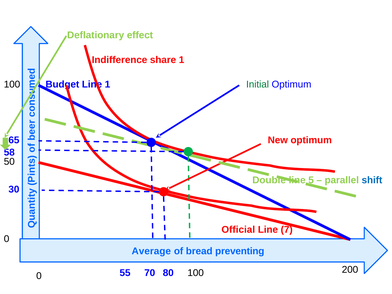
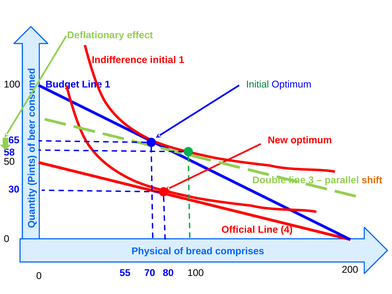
Indifference share: share -> initial (163, 60)
5: 5 -> 3 (311, 180)
shift colour: blue -> orange (372, 180)
7: 7 -> 4 (287, 230)
Average: Average -> Physical (151, 251)
preventing: preventing -> comprises (240, 251)
